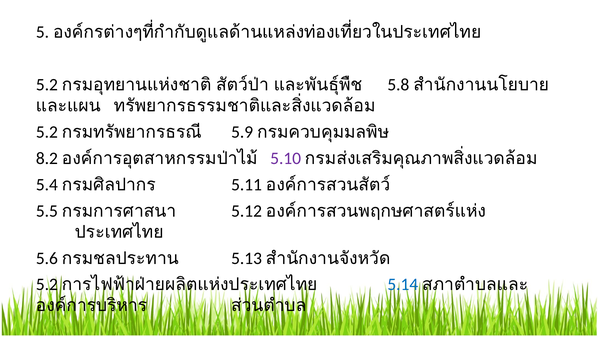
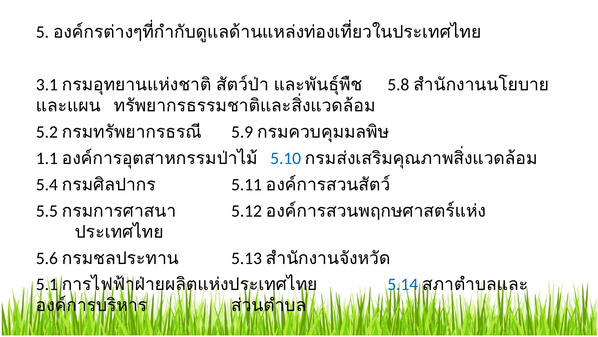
5.2: 5.2 -> 3.1 (47, 85)
8.2: 8.2 -> 1.1 (47, 158)
5.10 colour: purple -> blue (286, 158)
5.2: 5.2 -> 5.1 (47, 284)
